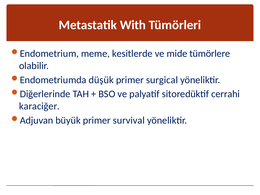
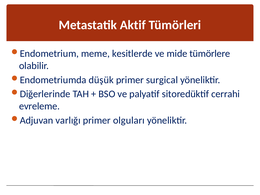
With: With -> Aktif (133, 25)
karaciğer: karaciğer -> evreleme (39, 106)
büyük: büyük -> varlığı (68, 120)
survival: survival -> olguları (129, 120)
